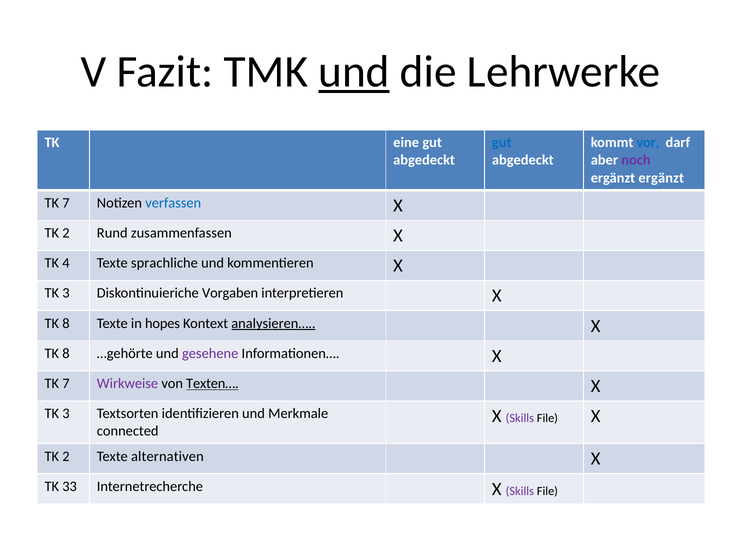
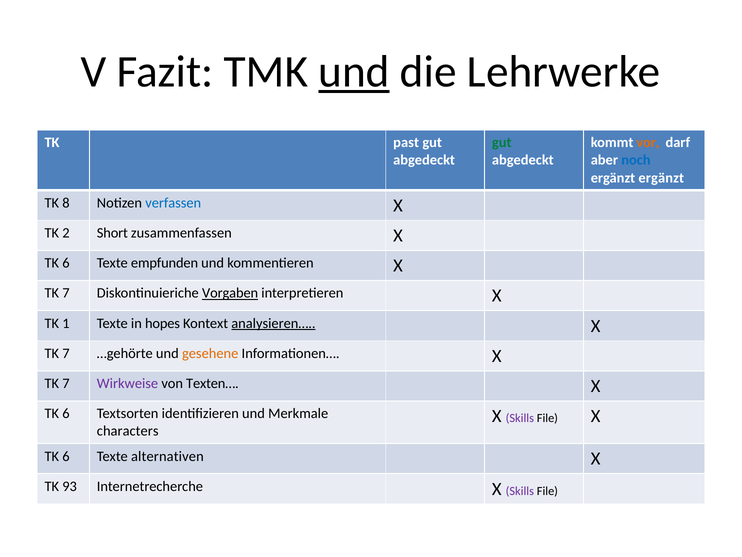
eine: eine -> past (406, 143)
gut colour: blue -> green (502, 143)
vor colour: blue -> orange (648, 143)
noch colour: purple -> blue (636, 160)
7: 7 -> 8 (66, 203)
Rund: Rund -> Short (112, 233)
4: 4 -> 6 (66, 263)
sprachliche: sprachliche -> empfunden (165, 263)
3: 3 -> 7 (66, 293)
Vorgaben underline: none -> present (230, 293)
8: 8 -> 1 (66, 323)
8: 8 -> 7 (66, 353)
gesehene colour: purple -> orange (210, 353)
Texten… underline: present -> none (212, 383)
3: 3 -> 6 (66, 413)
connected: connected -> characters (128, 431)
2: 2 -> 6 (66, 456)
33: 33 -> 93 (70, 486)
